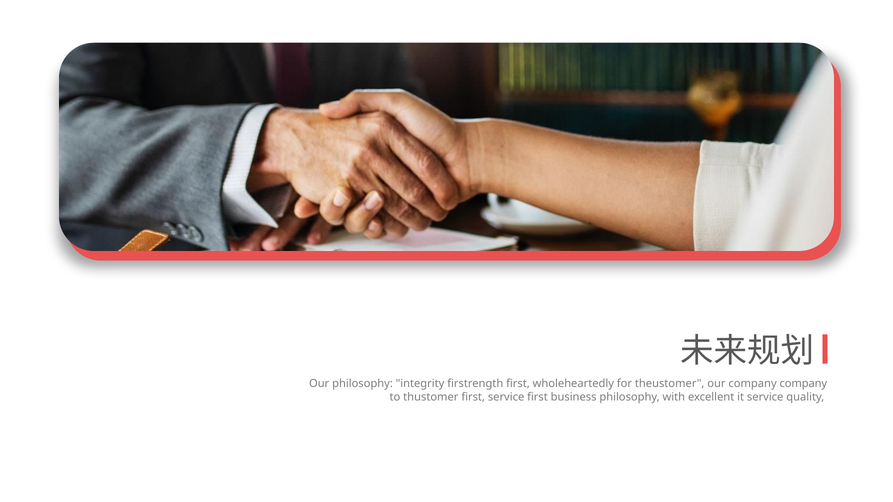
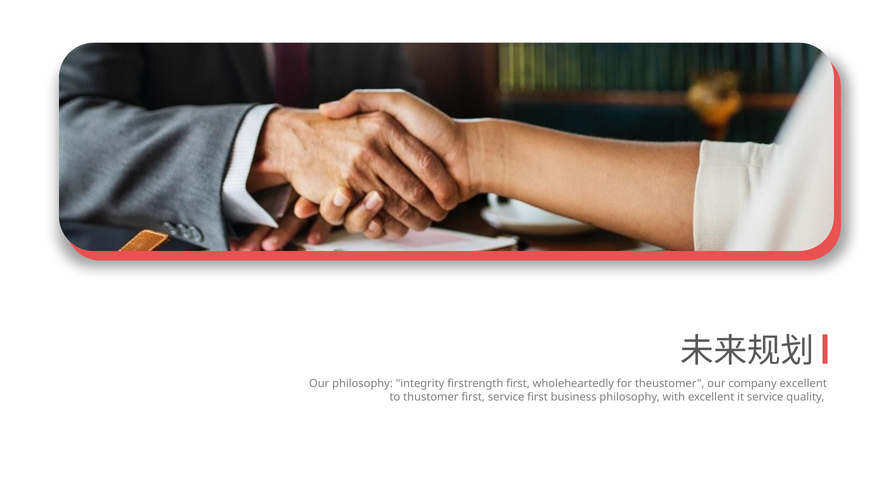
company company: company -> excellent (803, 384)
